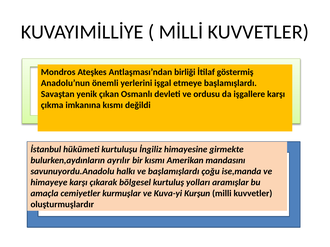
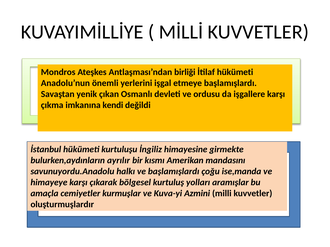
İtilaf göstermiş: göstermiş -> hükümeti (235, 72)
imkanına kısmı: kısmı -> kendi (113, 105)
Kurşun: Kurşun -> Azmini (197, 194)
